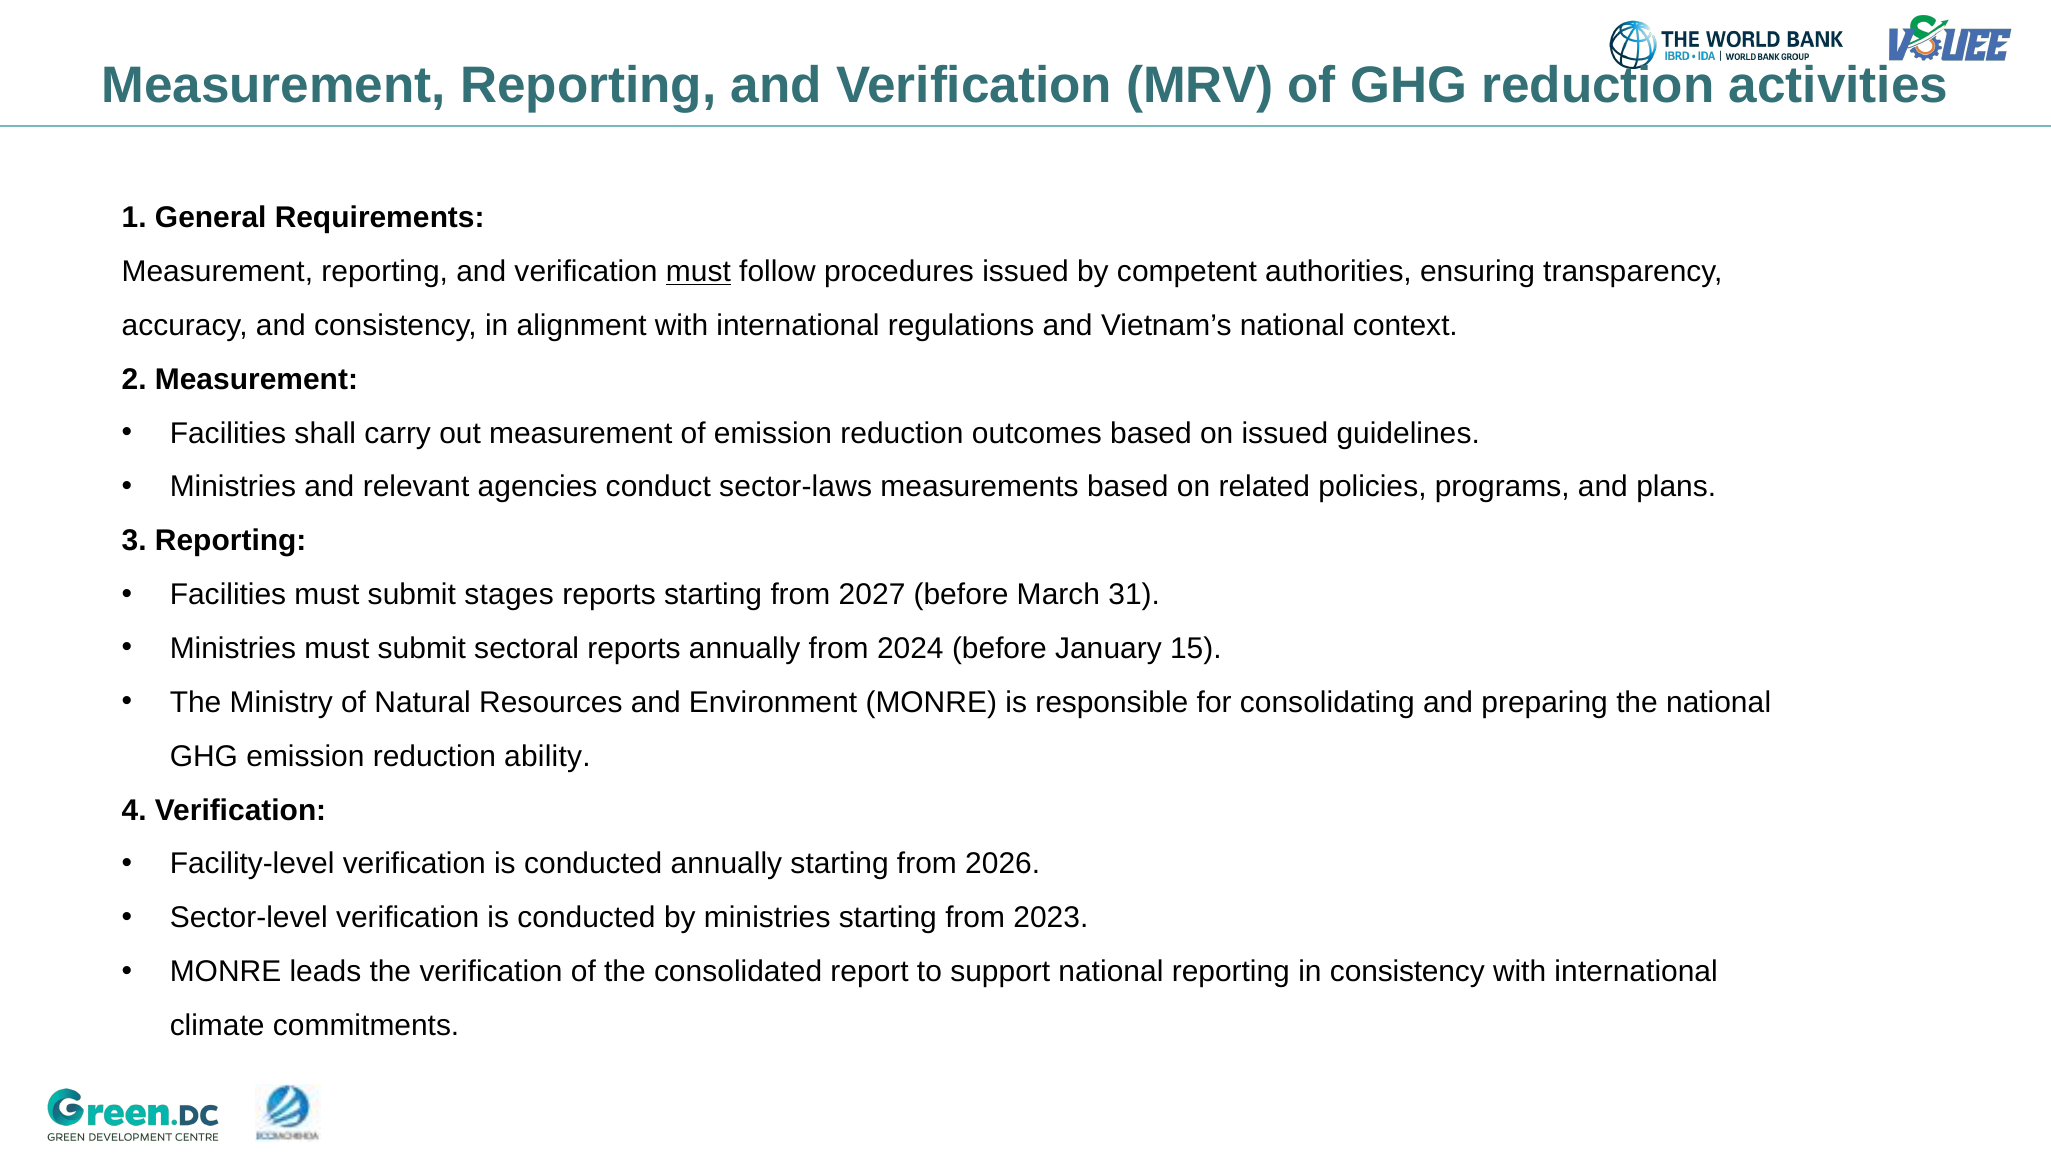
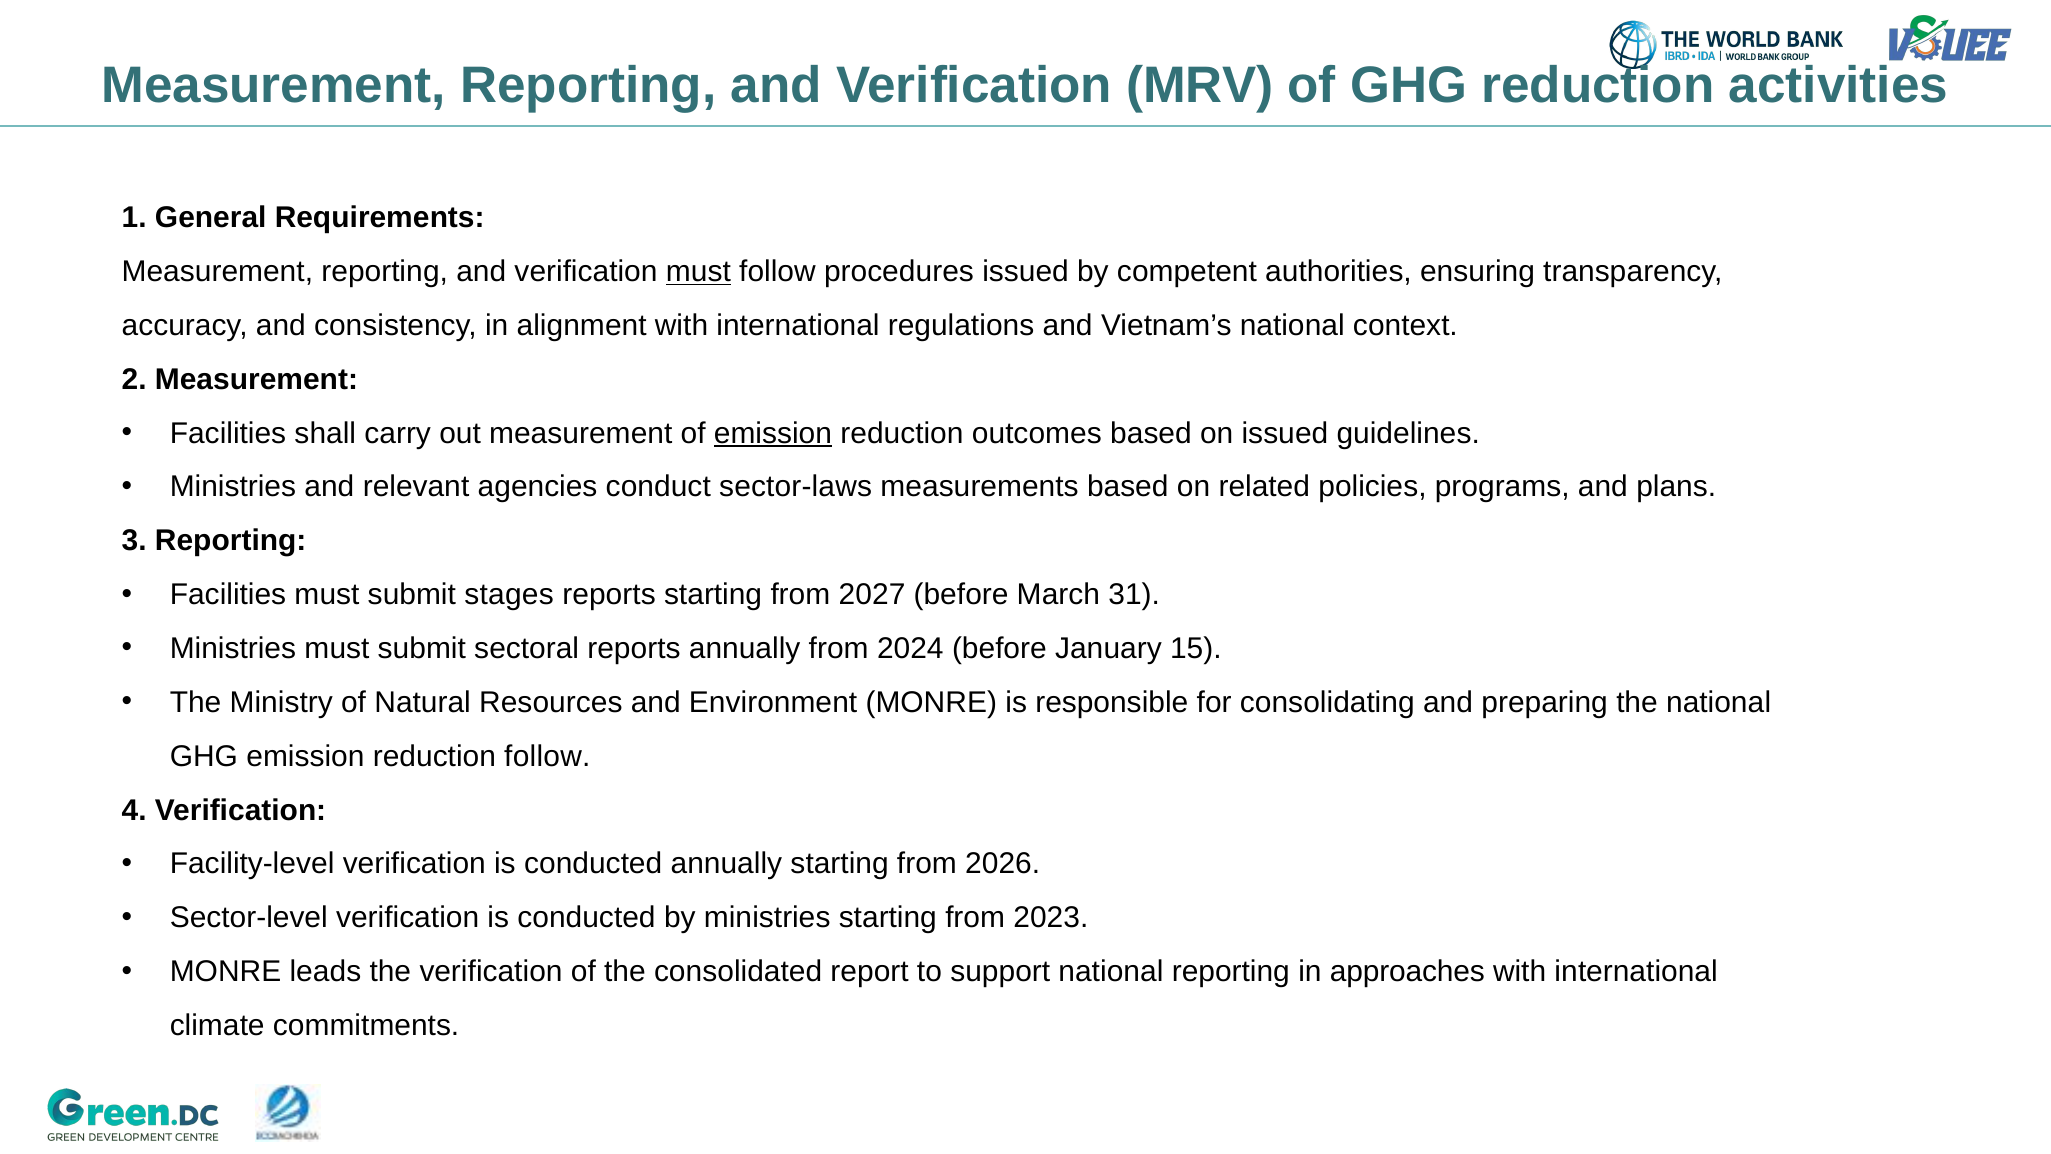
emission underline: none -> present (773, 433)
reduction ability: ability -> follow (547, 756)
in consistency: consistency -> approaches (1407, 972)
